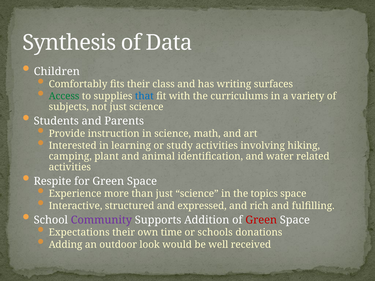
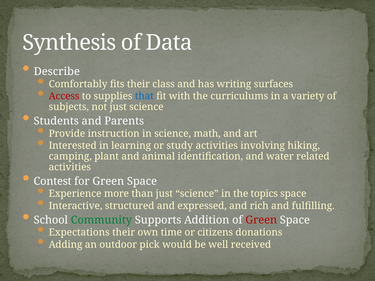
Children: Children -> Describe (57, 72)
Access colour: green -> red (64, 96)
Respite: Respite -> Contest (53, 181)
Community colour: purple -> green (101, 220)
schools: schools -> citizens (215, 233)
look: look -> pick (150, 245)
